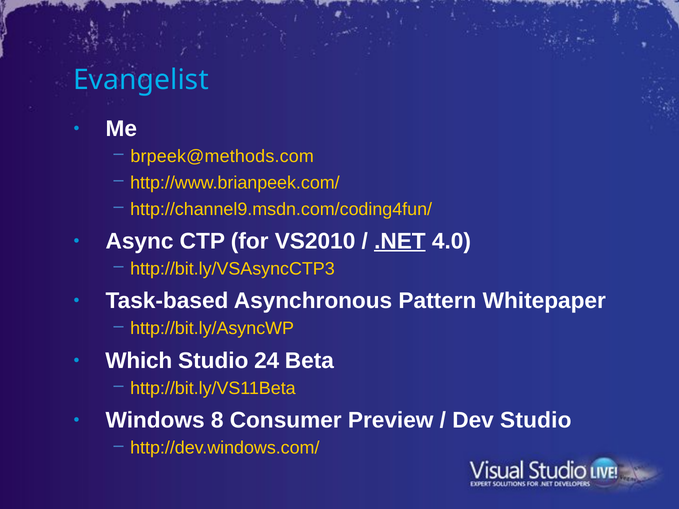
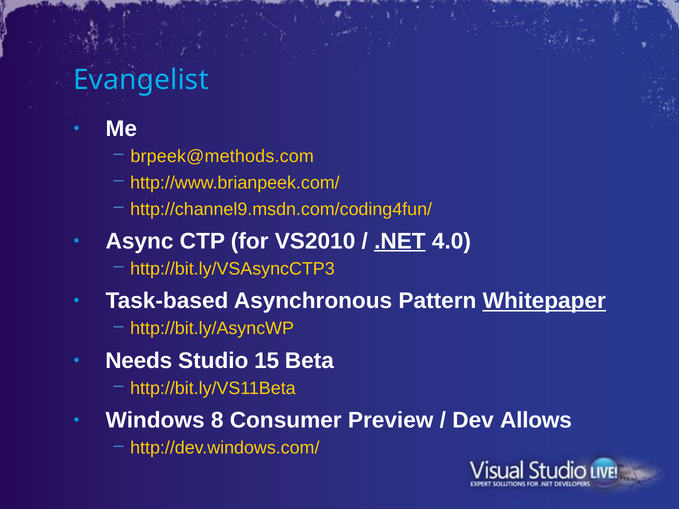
Whitepaper underline: none -> present (544, 301)
Which: Which -> Needs (139, 361)
24: 24 -> 15 (267, 361)
Dev Studio: Studio -> Allows (536, 421)
